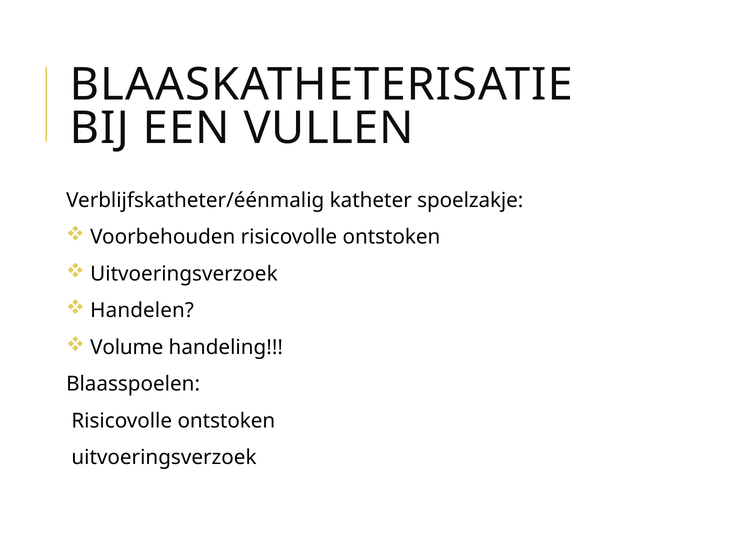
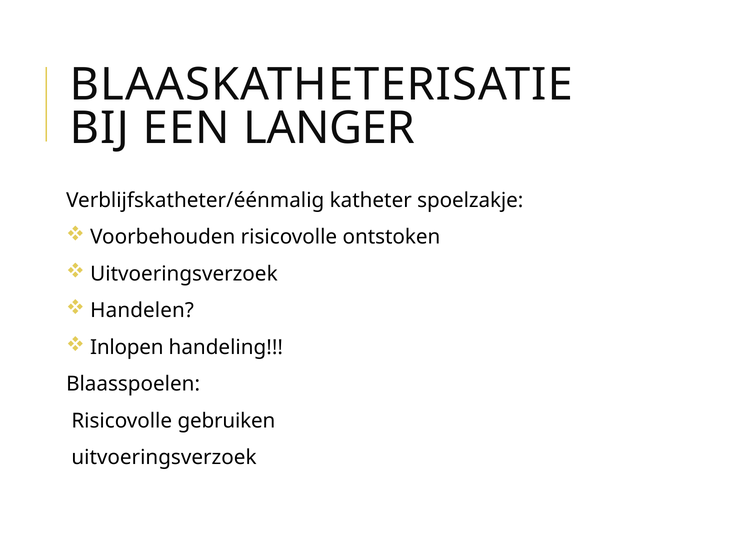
VULLEN: VULLEN -> LANGER (329, 128)
Volume: Volume -> Inlopen (127, 347)
ontstoken: ontstoken -> gebruiken (226, 421)
